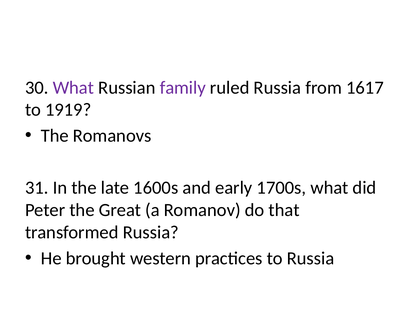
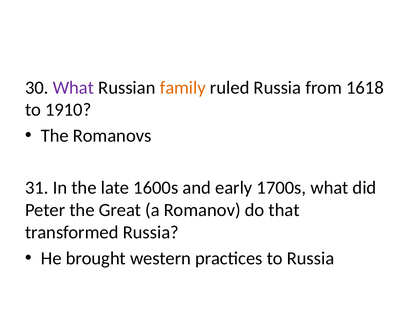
family colour: purple -> orange (183, 88)
1617: 1617 -> 1618 (365, 88)
1919: 1919 -> 1910 (68, 110)
